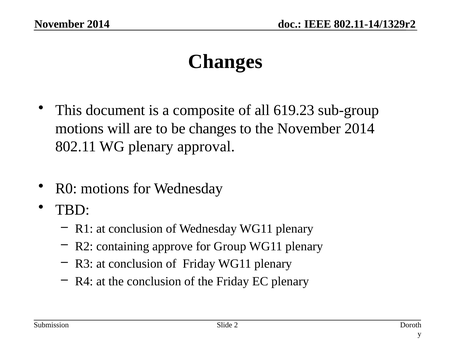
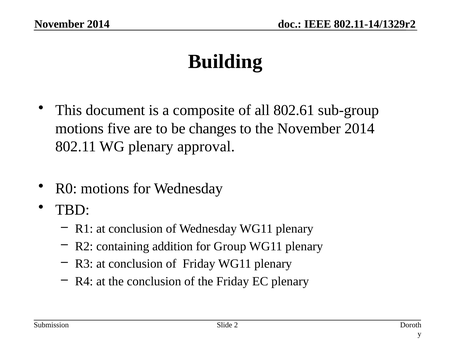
Changes: Changes -> Building (225, 62)
619.23: 619.23 -> 802.61 (294, 110)
will: will -> five (119, 128)
approve: approve -> addition (173, 246)
